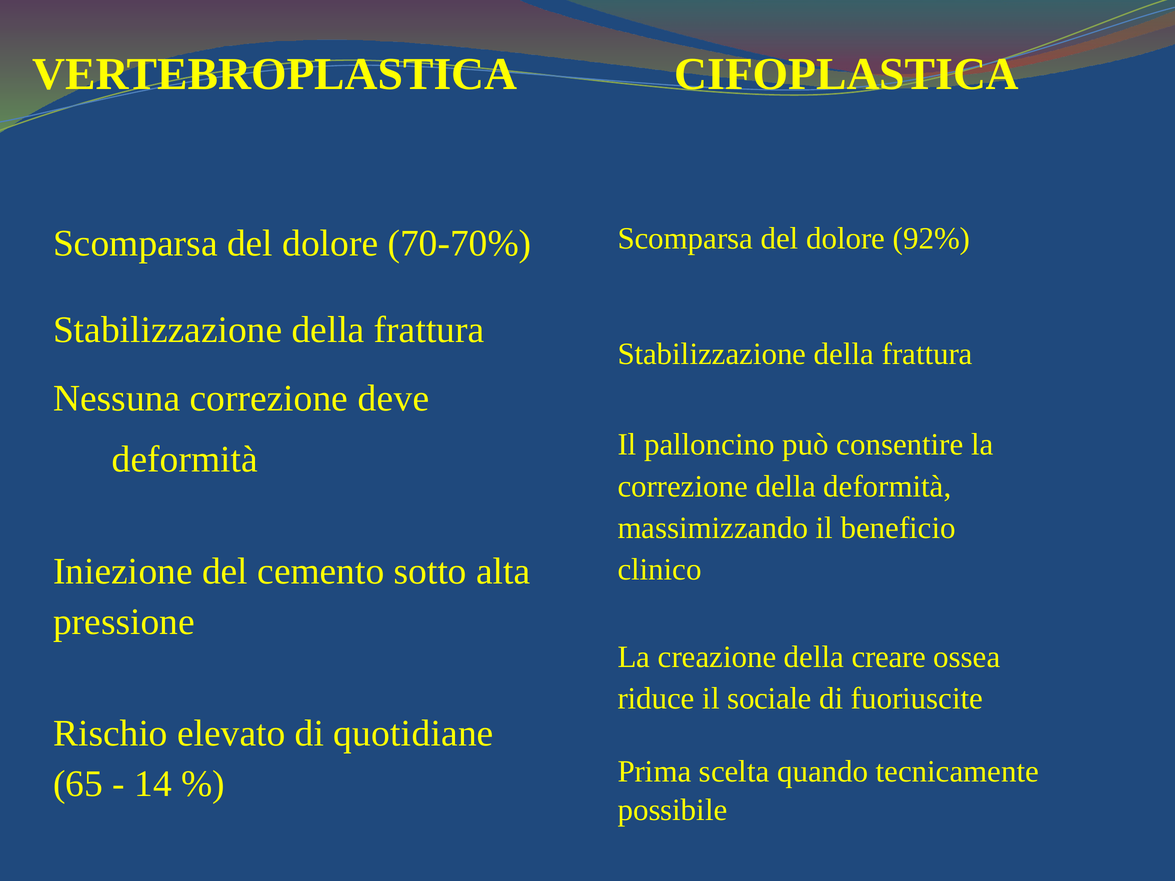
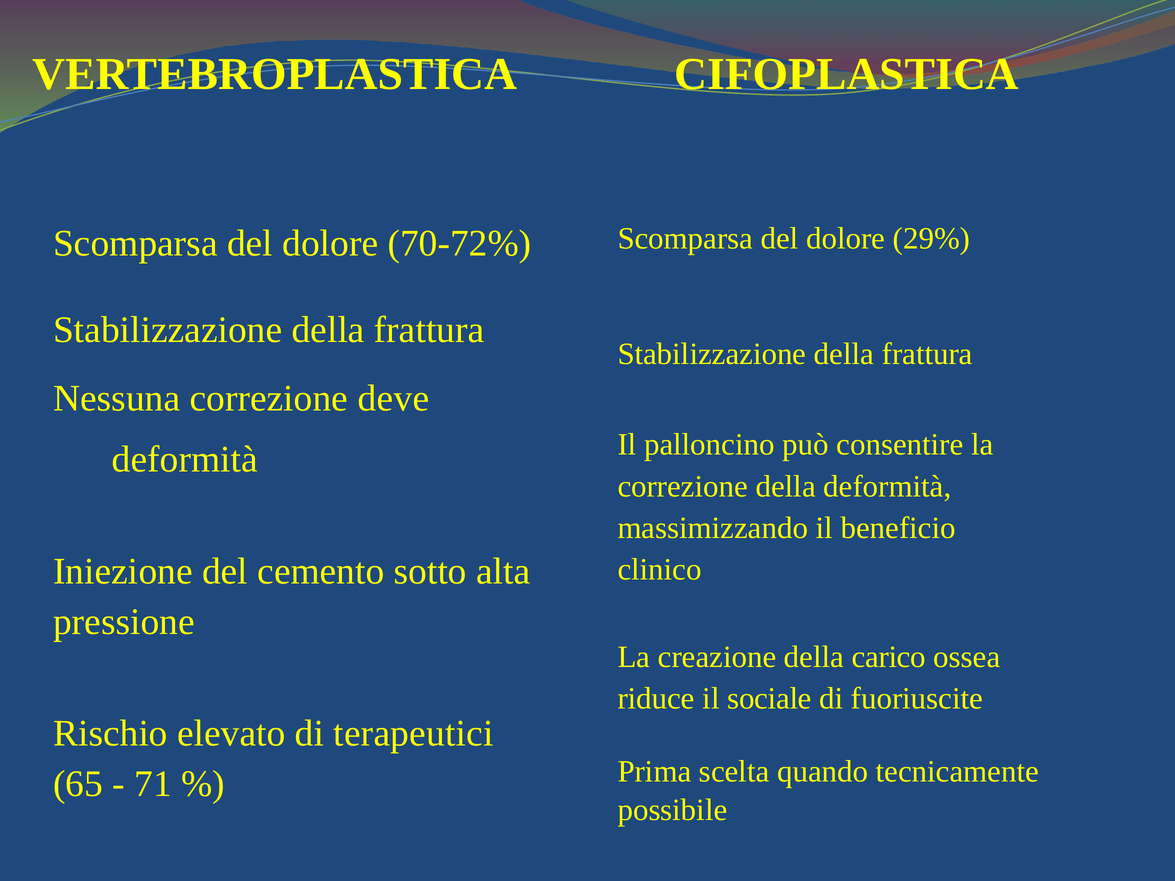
92%: 92% -> 29% (932, 239)
70-70%: 70-70% -> 70-72% (459, 243)
creare: creare -> carico (889, 657)
quotidiane: quotidiane -> terapeutici (414, 734)
14: 14 -> 71 (153, 784)
